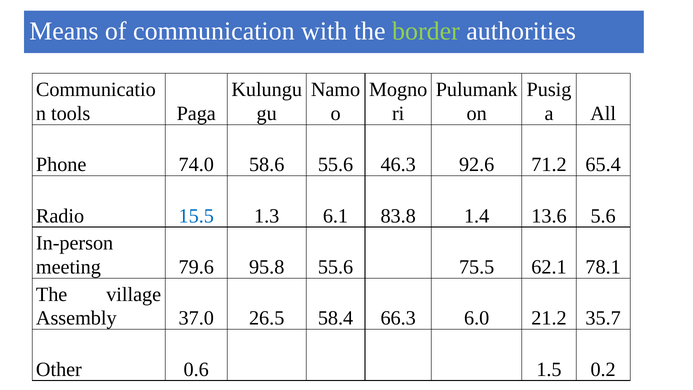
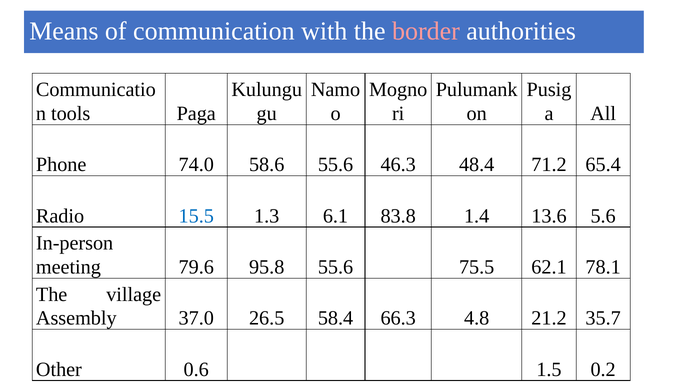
border colour: light green -> pink (426, 31)
92.6: 92.6 -> 48.4 (477, 165)
6.0: 6.0 -> 4.8 (477, 318)
